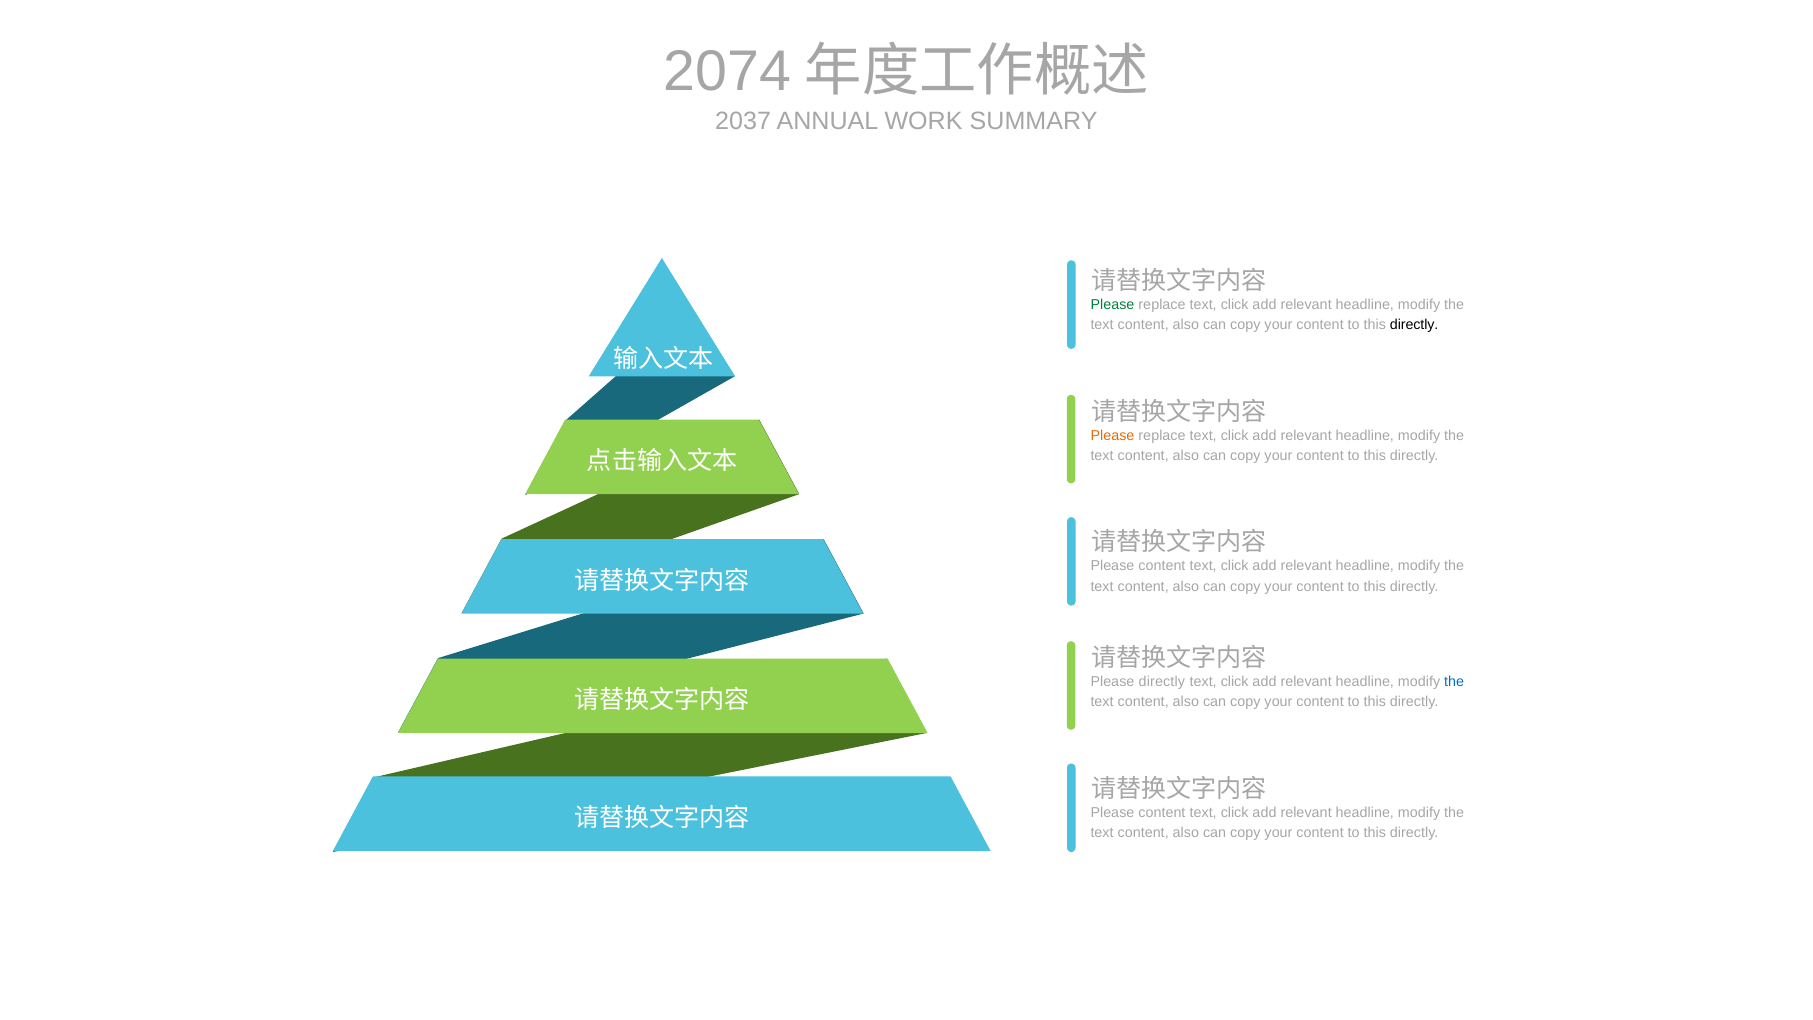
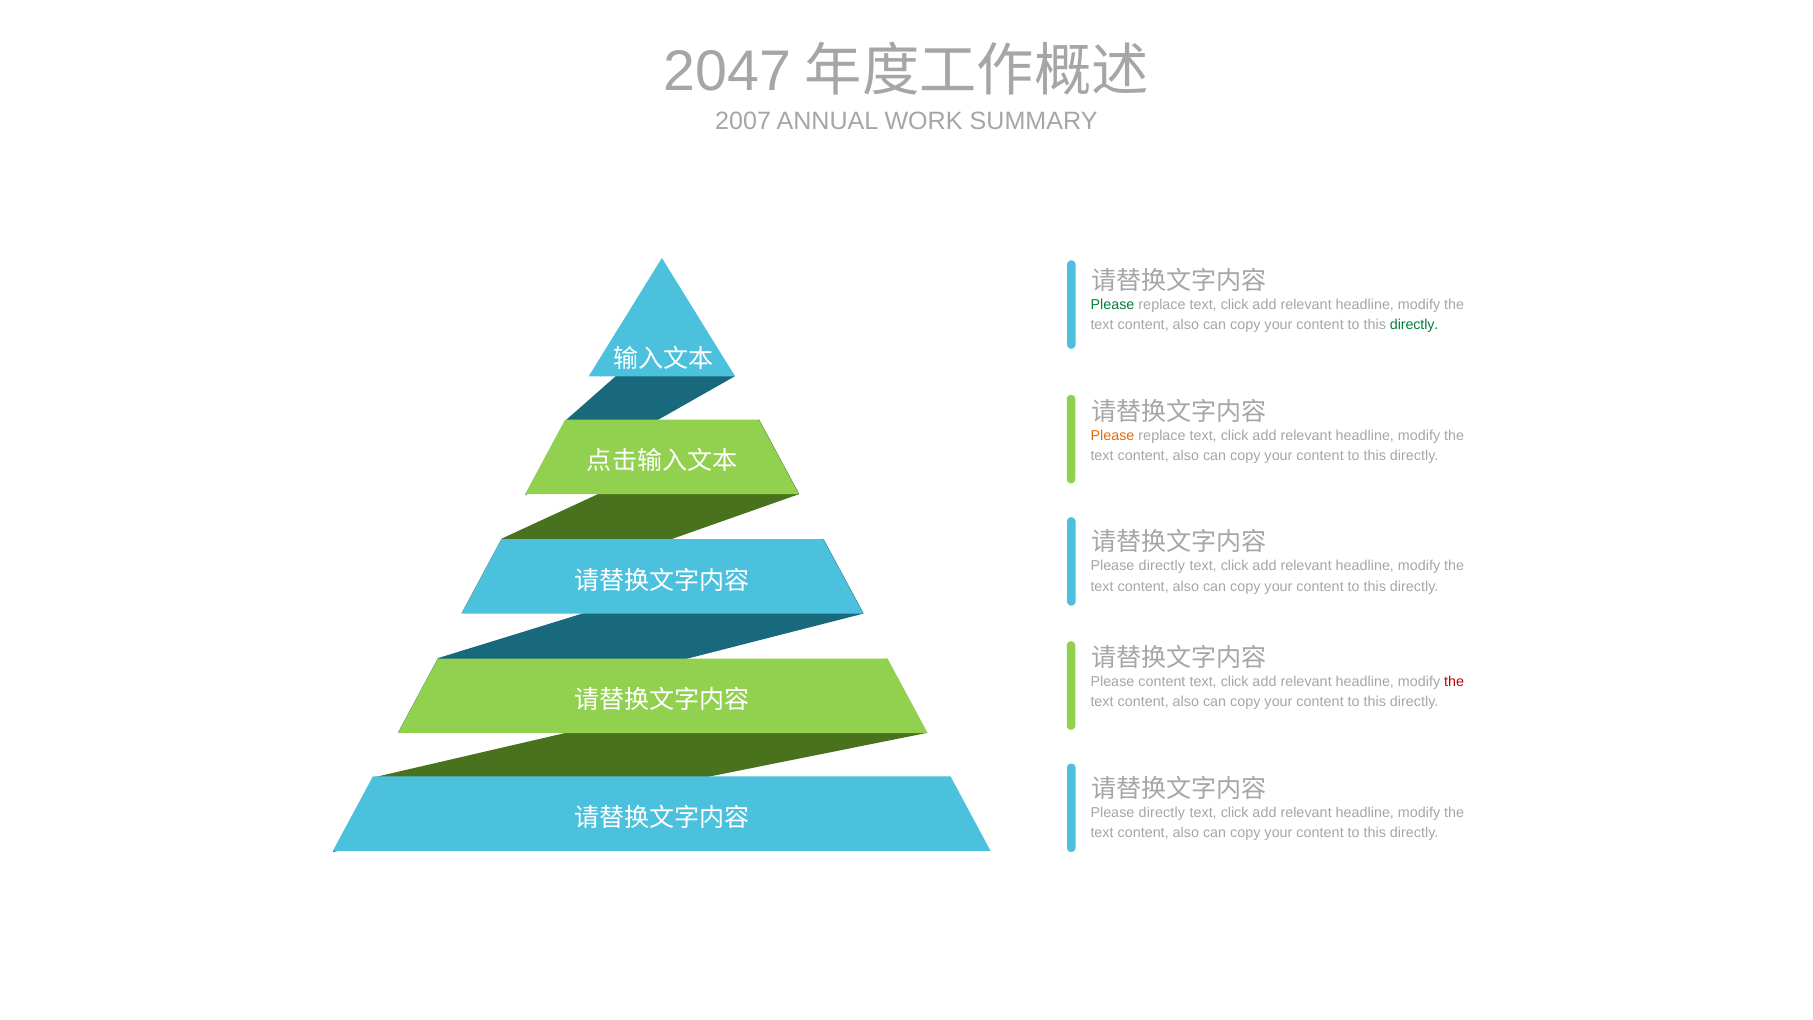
2074: 2074 -> 2047 (727, 72)
2037: 2037 -> 2007 (743, 122)
directly colour: black -> green (1414, 325)
content: content -> directly (1162, 566)
Please directly: directly -> content (1162, 682)
the colour: blue -> red (1454, 682)
content: content -> directly (1162, 812)
